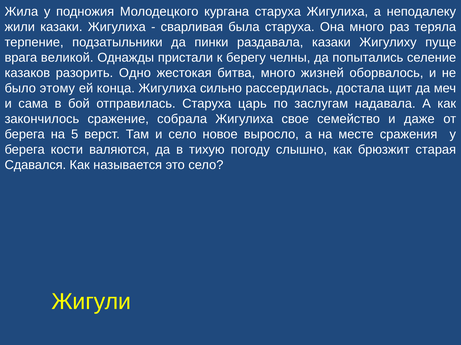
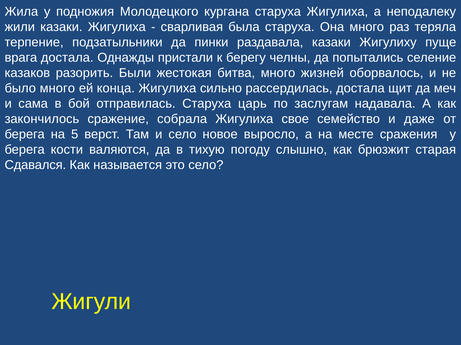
врага великой: великой -> достала (67, 58)
Одно: Одно -> Были (135, 73)
было этому: этому -> много (57, 89)
